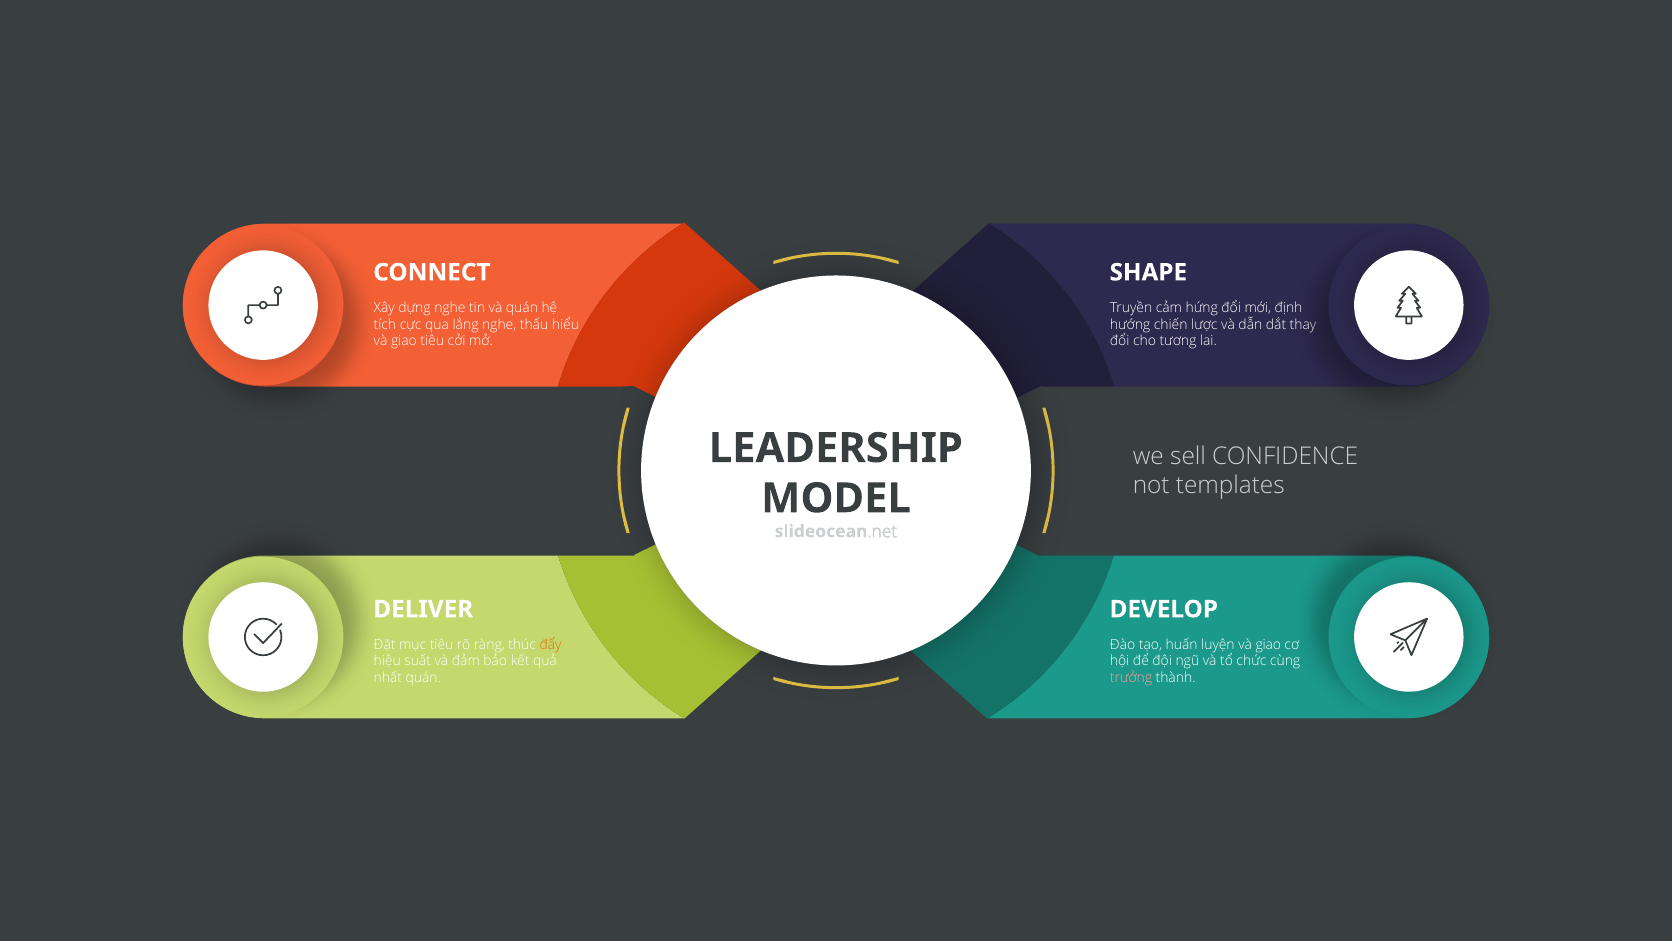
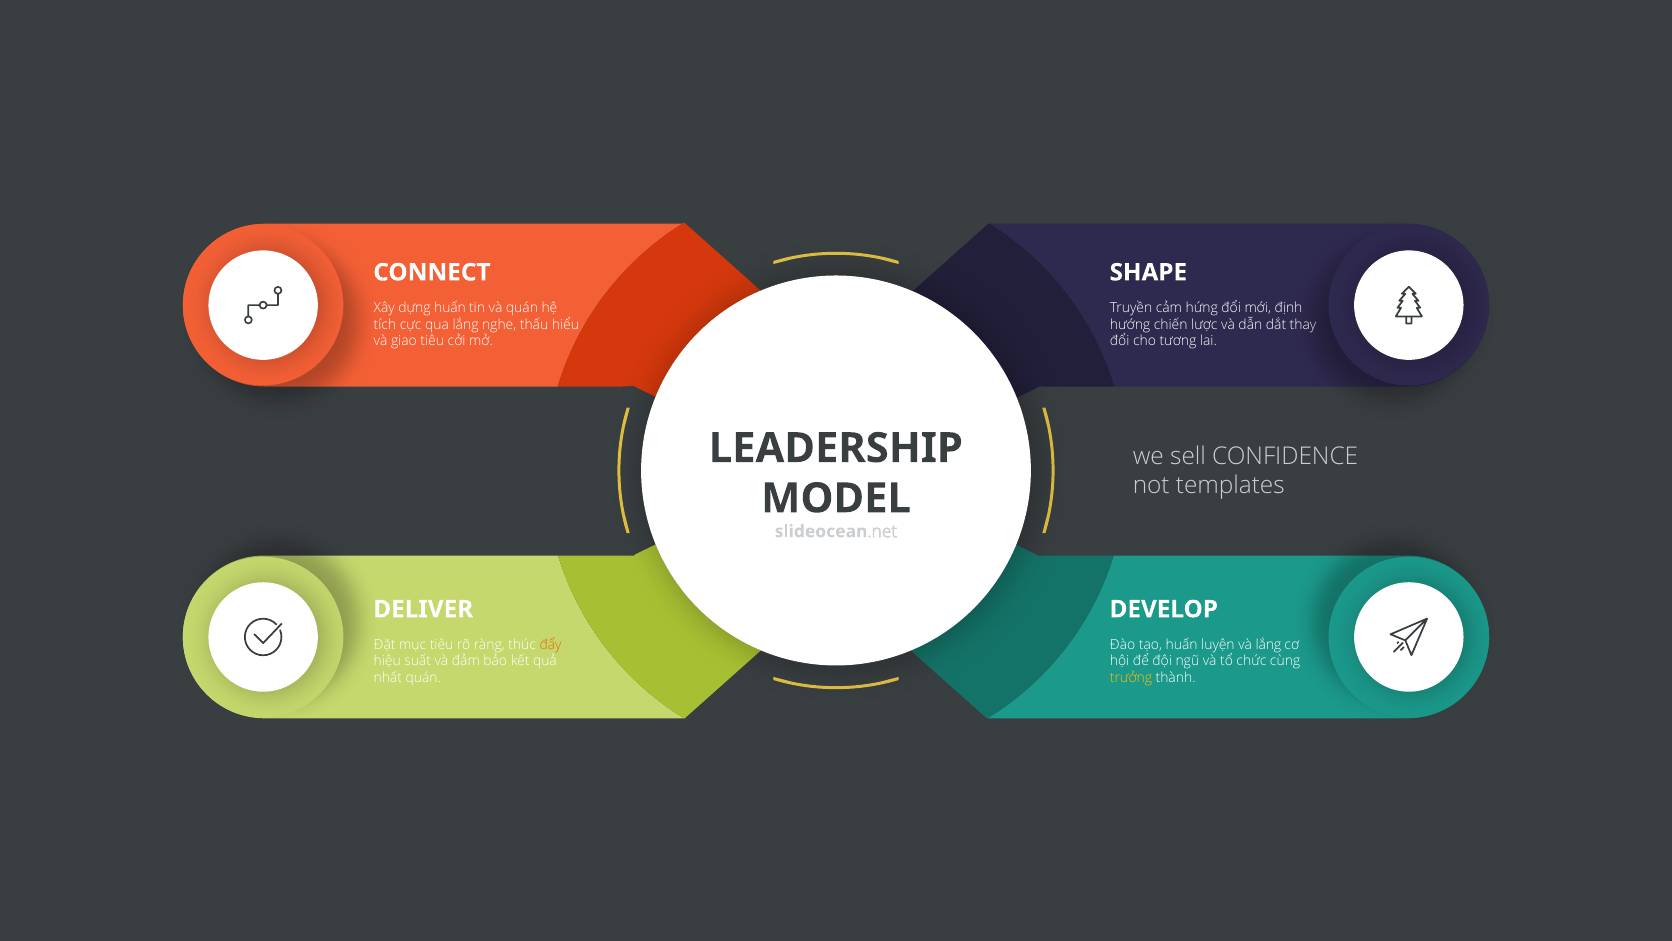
dựng nghe: nghe -> huấn (450, 308)
luyện và giao: giao -> lắng (1268, 644)
trưởng colour: pink -> yellow (1131, 678)
